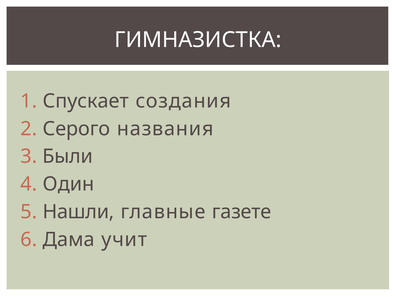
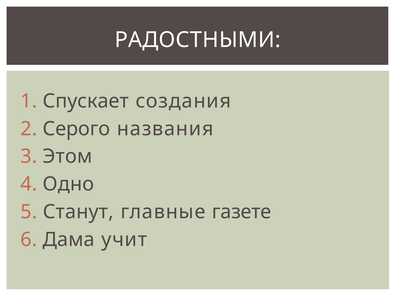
ГИМНАЗИСТКА: ГИМНАЗИСТКА -> РАДОСТНЫМИ (198, 40)
Были: Были -> Этом (68, 156)
Один: Один -> Одно (68, 184)
Нашли: Нашли -> Станут (78, 212)
